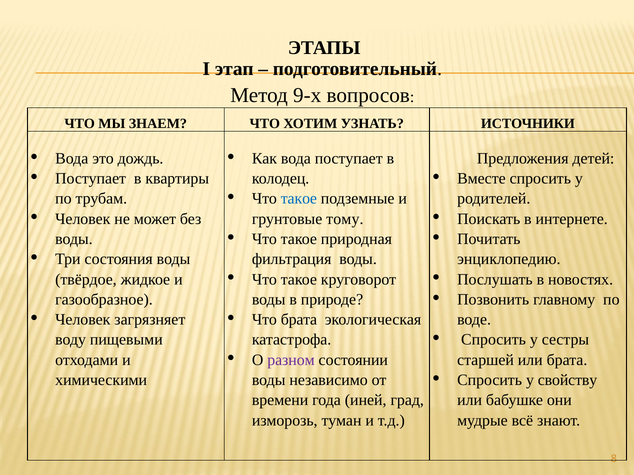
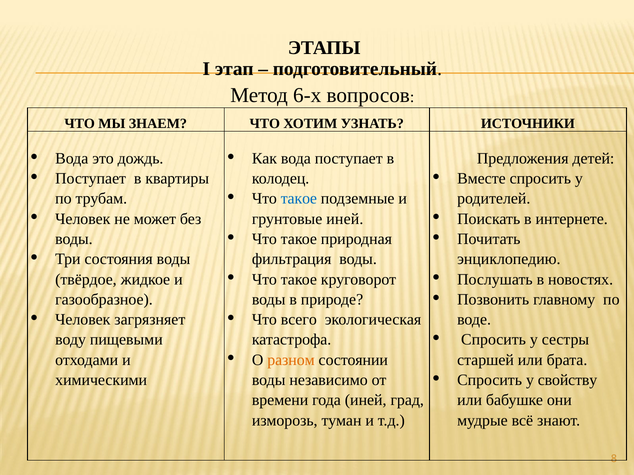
9-х: 9-х -> 6-х (307, 95)
грунтовые тому: тому -> иней (345, 219)
Что брата: брата -> всего (299, 320)
разном colour: purple -> orange (291, 360)
